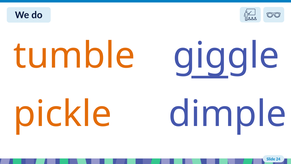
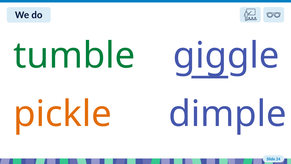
tumble colour: orange -> green (74, 56)
